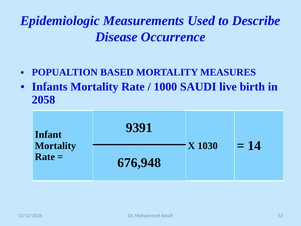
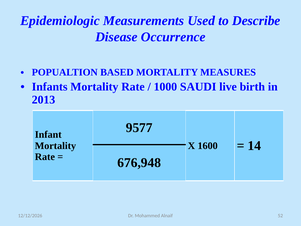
2058: 2058 -> 2013 (43, 100)
9391: 9391 -> 9577 (139, 128)
1030: 1030 -> 1600 (208, 146)
